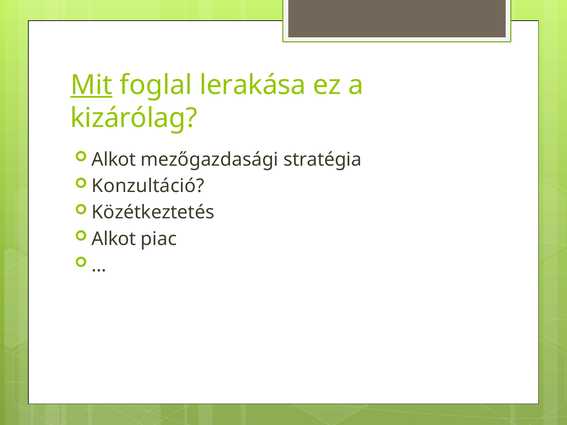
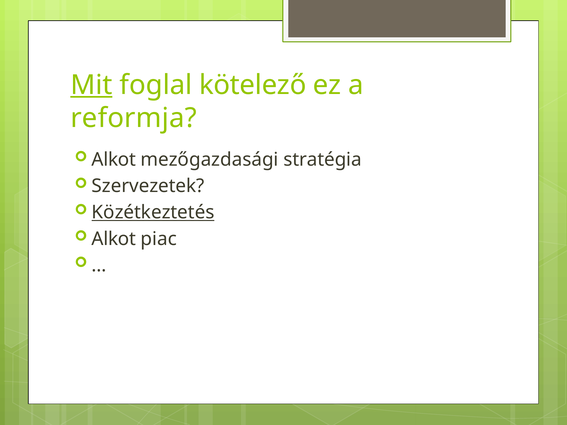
lerakása: lerakása -> kötelező (253, 85)
kizárólag: kizárólag -> reformja (134, 118)
Konzultáció: Konzultáció -> Szervezetek (148, 186)
Közétkeztetés underline: none -> present (153, 213)
